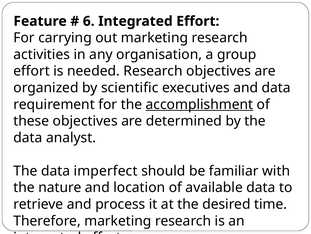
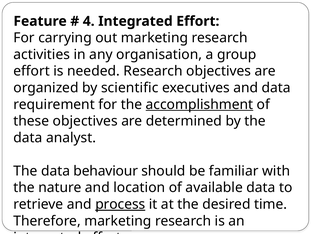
6: 6 -> 4 (89, 21)
imperfect: imperfect -> behaviour (106, 170)
process underline: none -> present (120, 204)
